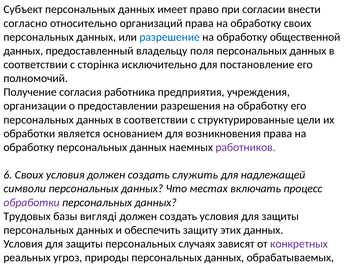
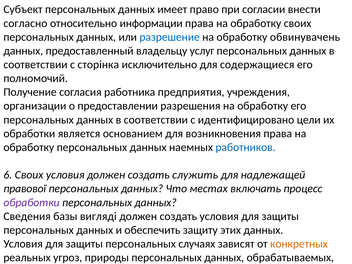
организаций: организаций -> информации (151, 23)
общественной: общественной -> обвинувачень (305, 37)
поля: поля -> услуг (202, 51)
постановление: постановление -> содержащиеся (257, 65)
структурированные: структурированные -> идентифицировано (246, 120)
работников colour: purple -> blue (246, 147)
символи: символи -> правової (25, 189)
Трудовых: Трудовых -> Сведения (27, 216)
конкретных colour: purple -> orange (299, 244)
